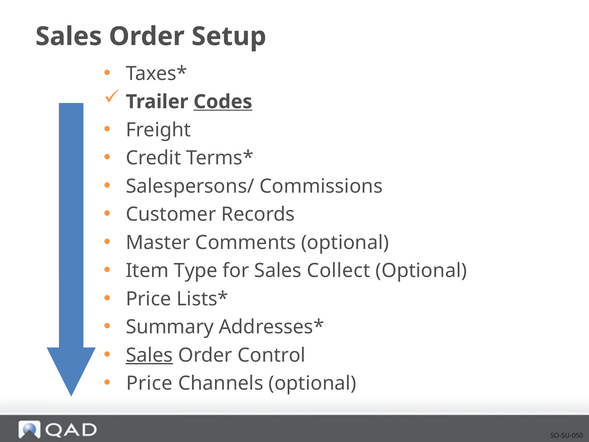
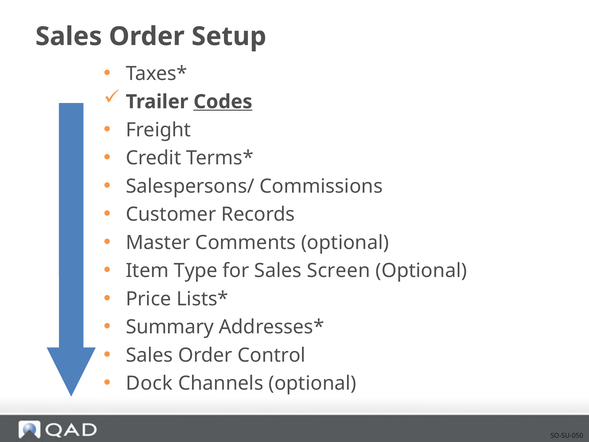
Collect: Collect -> Screen (339, 271)
Sales underline: present -> none (149, 355)
Price: Price -> Dock (149, 383)
